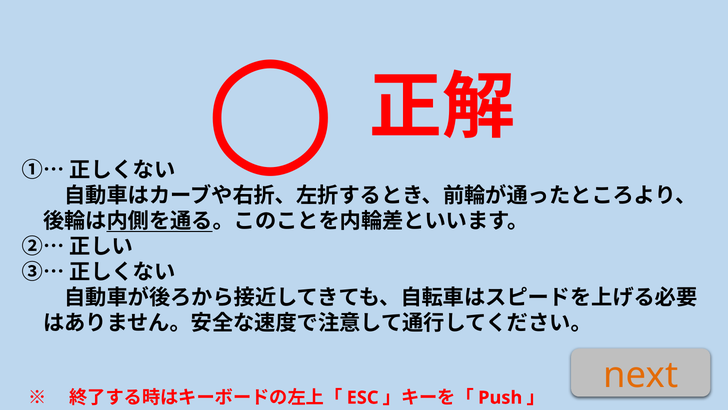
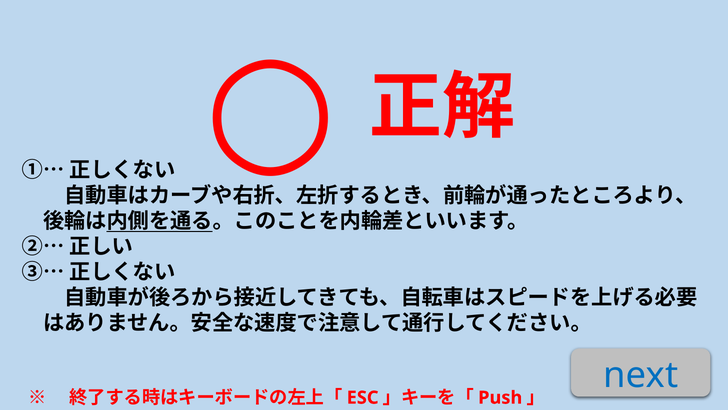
next colour: orange -> blue (641, 375)
